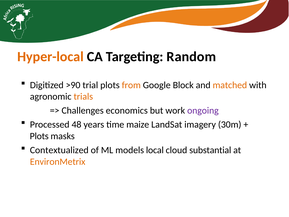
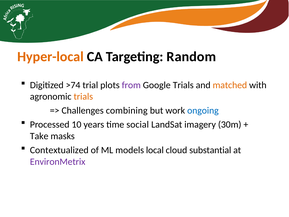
>90: >90 -> >74 (73, 85)
from colour: orange -> purple (131, 85)
Google Block: Block -> Trials (183, 85)
economics: economics -> combining (127, 110)
ongoing colour: purple -> blue (203, 110)
48: 48 -> 10 (76, 124)
maize: maize -> social (138, 124)
Plots: Plots -> Take (39, 136)
EnvironMetrix colour: orange -> purple (58, 162)
